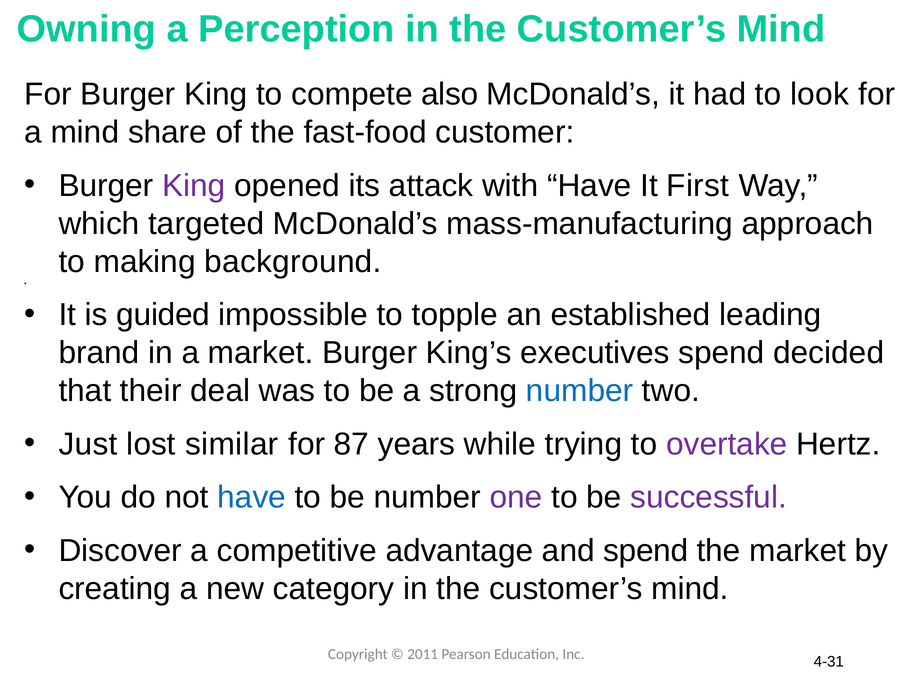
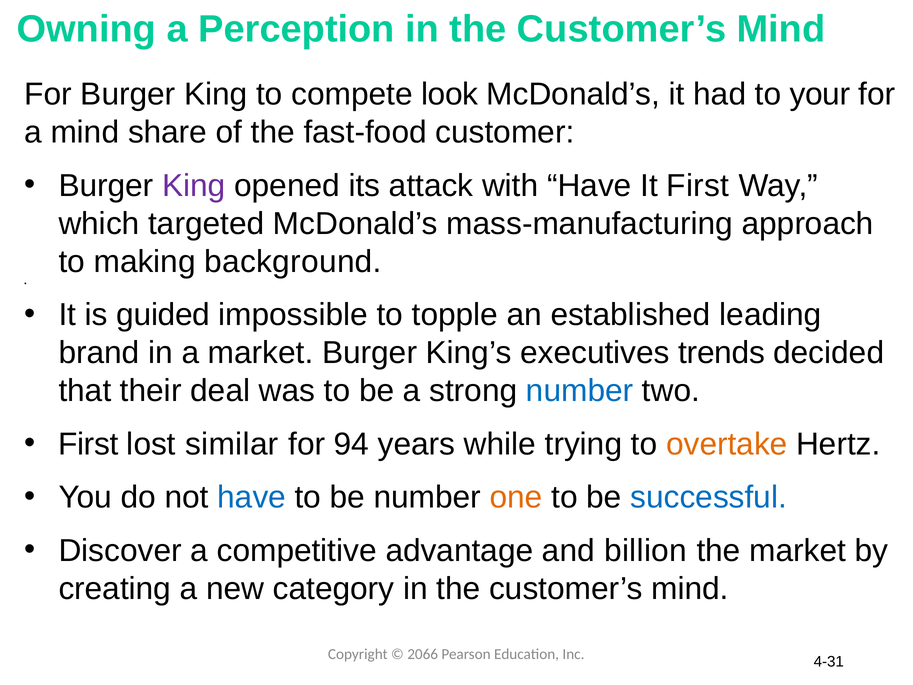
also: also -> look (450, 94)
look: look -> your (820, 94)
executives spend: spend -> trends (722, 353)
Just: Just -> First (88, 444)
87: 87 -> 94 (352, 444)
overtake colour: purple -> orange (727, 444)
one colour: purple -> orange (516, 497)
successful colour: purple -> blue (709, 497)
and spend: spend -> billion (646, 551)
2011: 2011 -> 2066 (423, 654)
